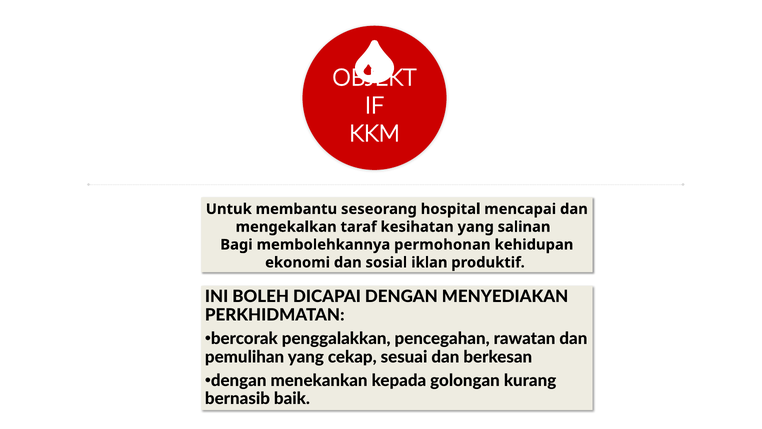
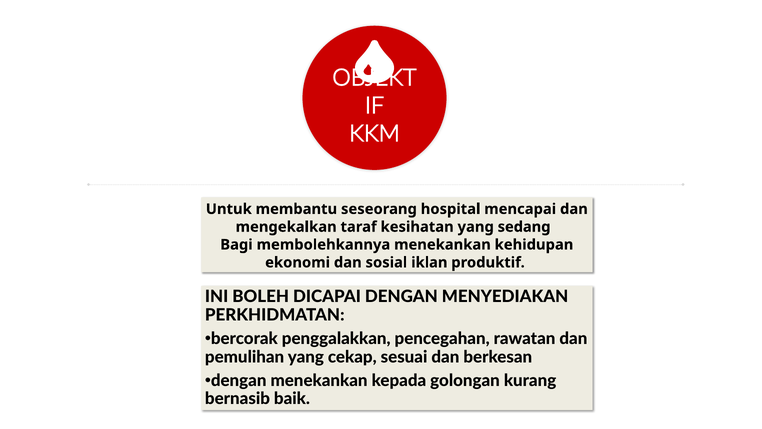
salinan: salinan -> sedang (524, 227)
membolehkannya permohonan: permohonan -> menekankan (442, 244)
